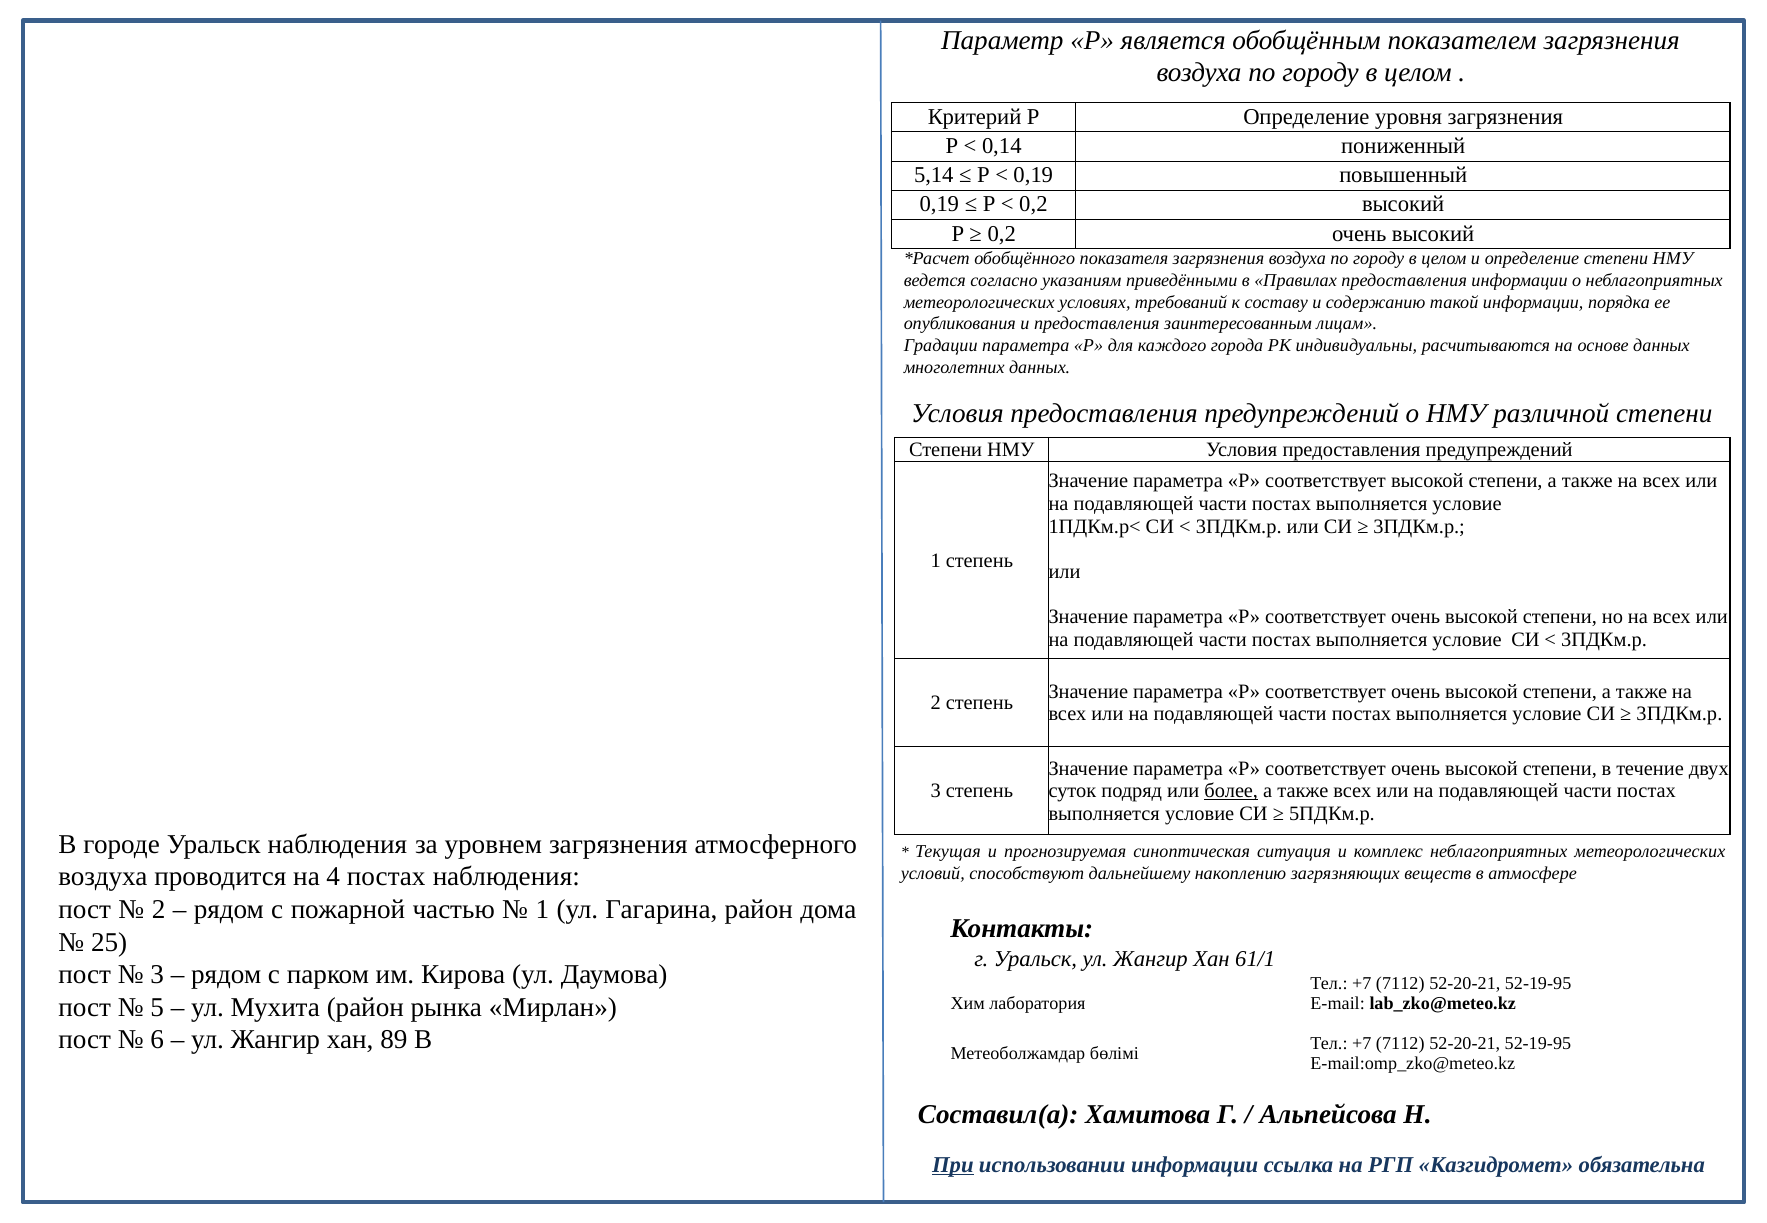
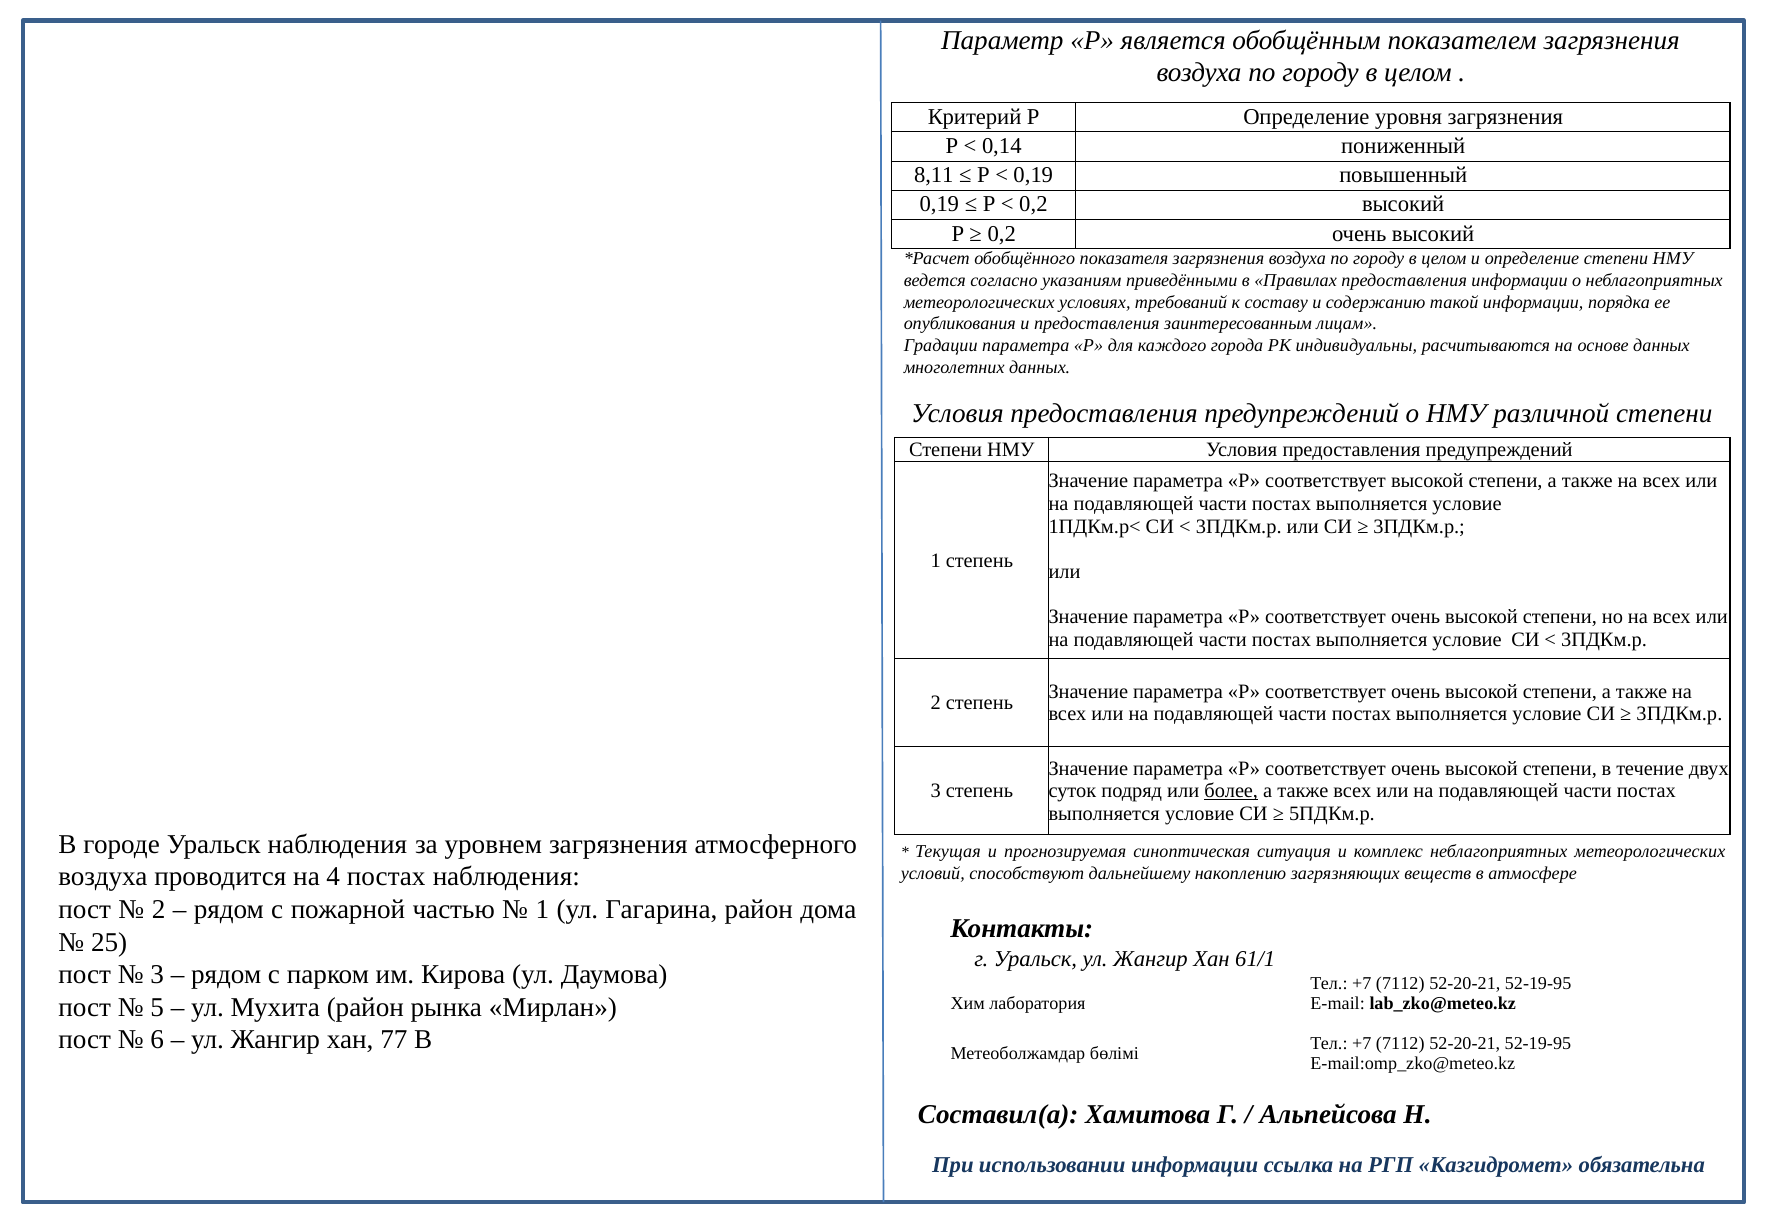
5,14: 5,14 -> 8,11 (934, 175)
89: 89 -> 77 (394, 1040)
При underline: present -> none (953, 1165)
